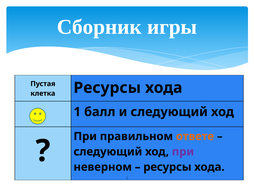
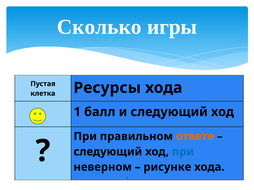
Сборник: Сборник -> Сколько (99, 27)
при colour: purple -> blue (183, 152)
ресурсы: ресурсы -> рисунке (167, 167)
